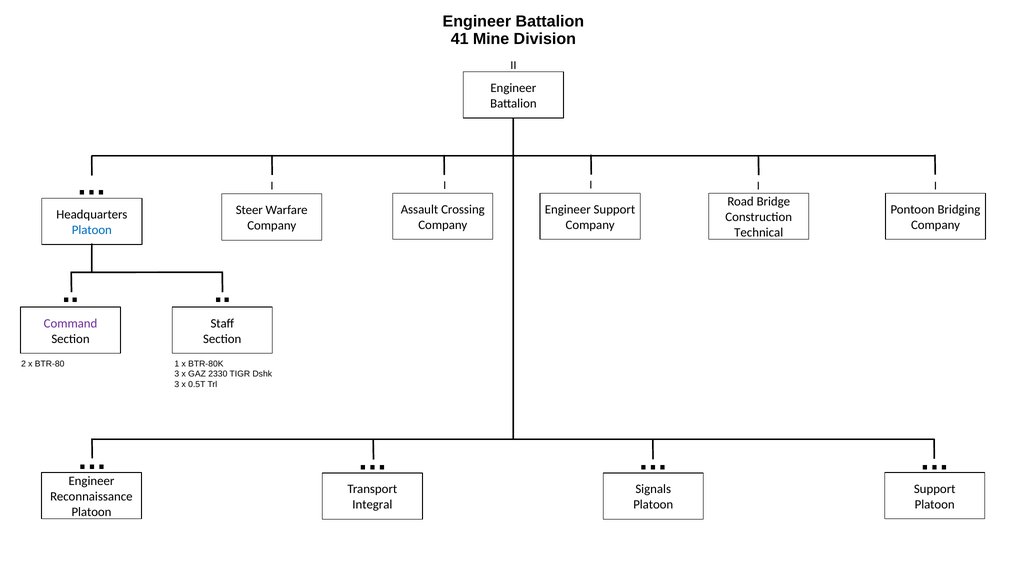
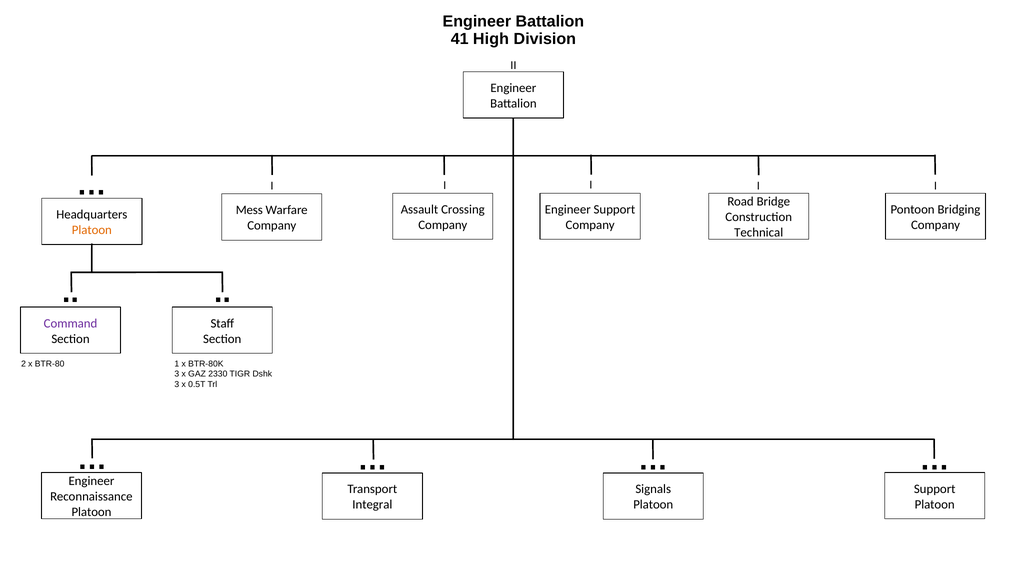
Mine: Mine -> High (491, 39)
Steer: Steer -> Mess (249, 210)
Platoon colour: blue -> orange (92, 230)
